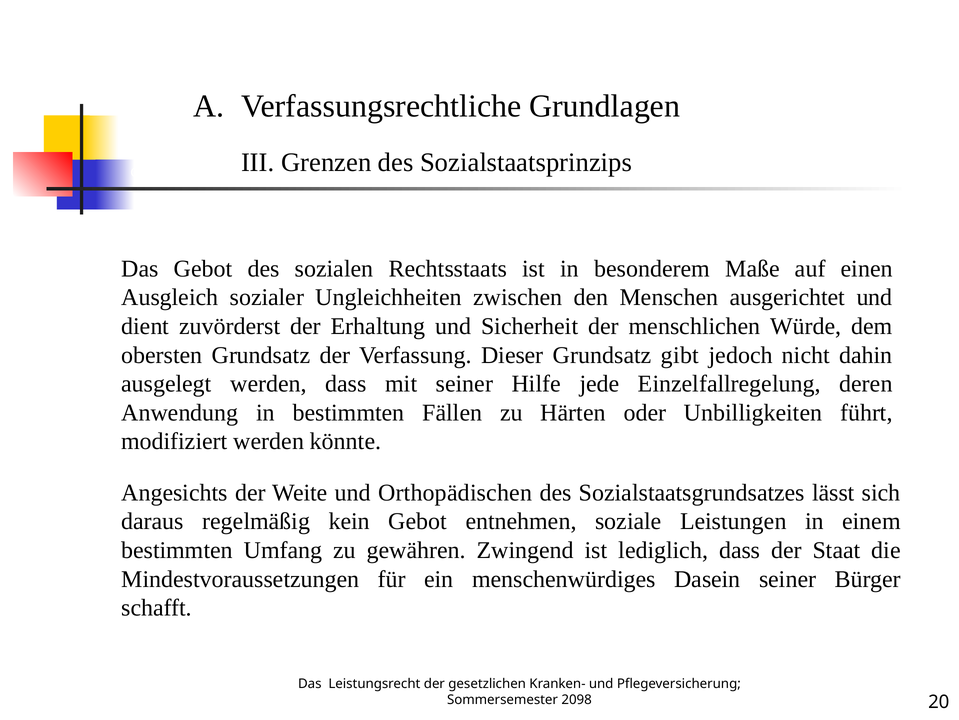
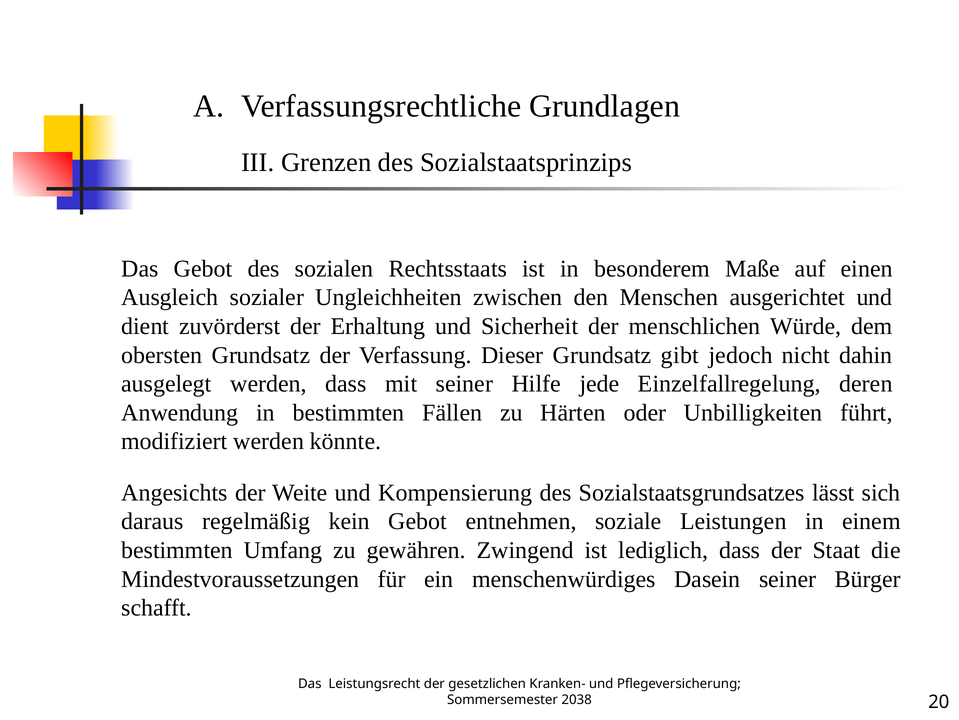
Orthopädischen: Orthopädischen -> Kompensierung (455, 492)
2098: 2098 -> 2038 (577, 699)
